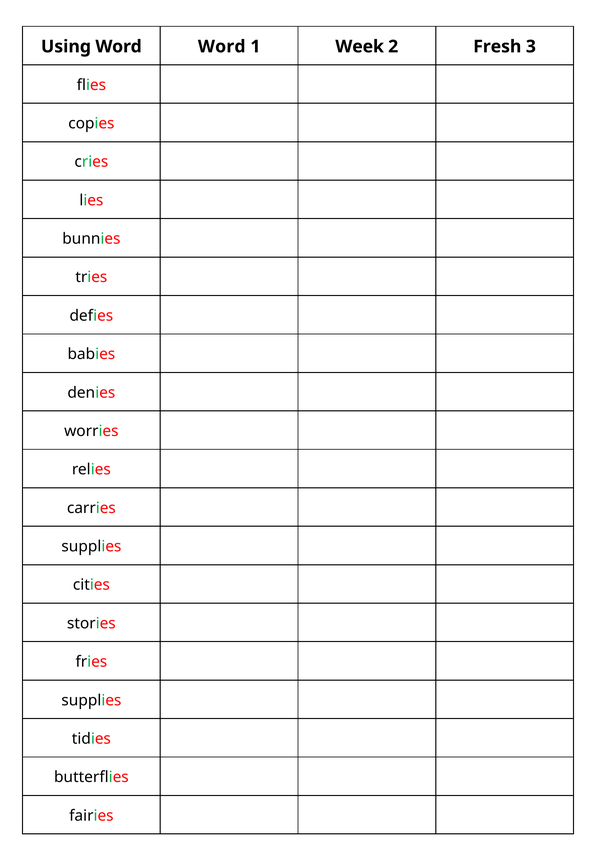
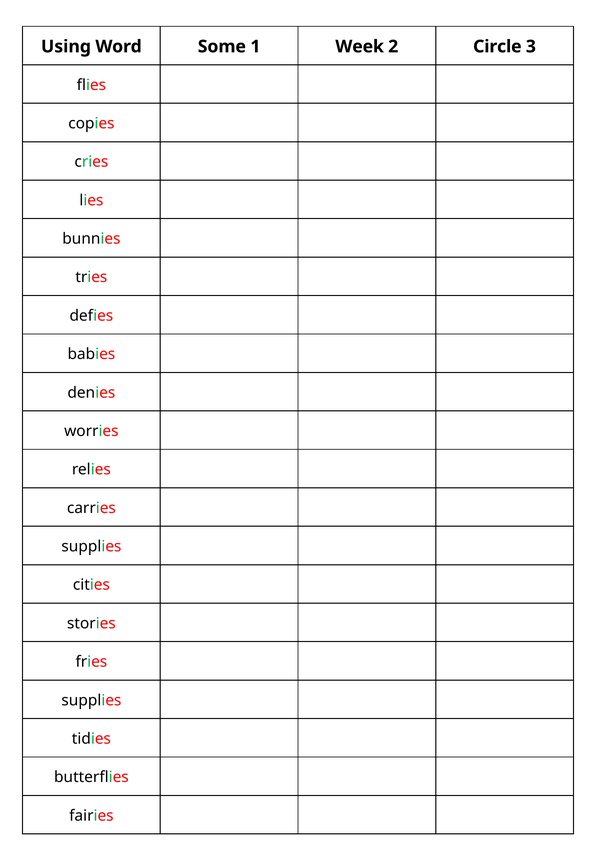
Word Word: Word -> Some (222, 47)
Fresh: Fresh -> Circle (497, 47)
